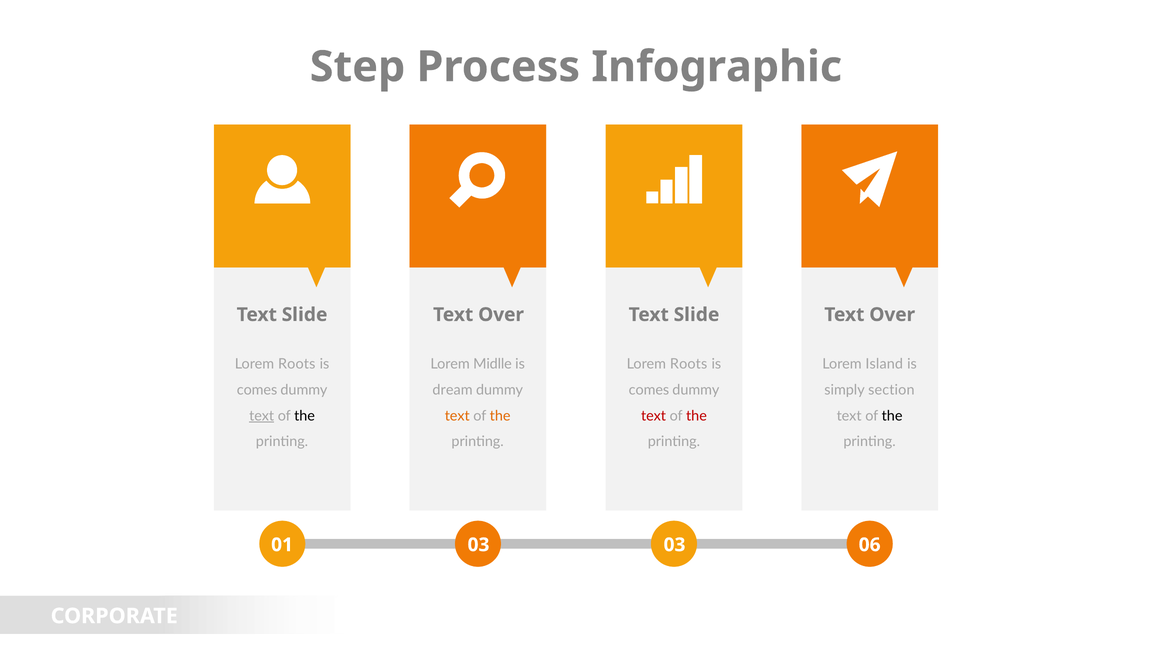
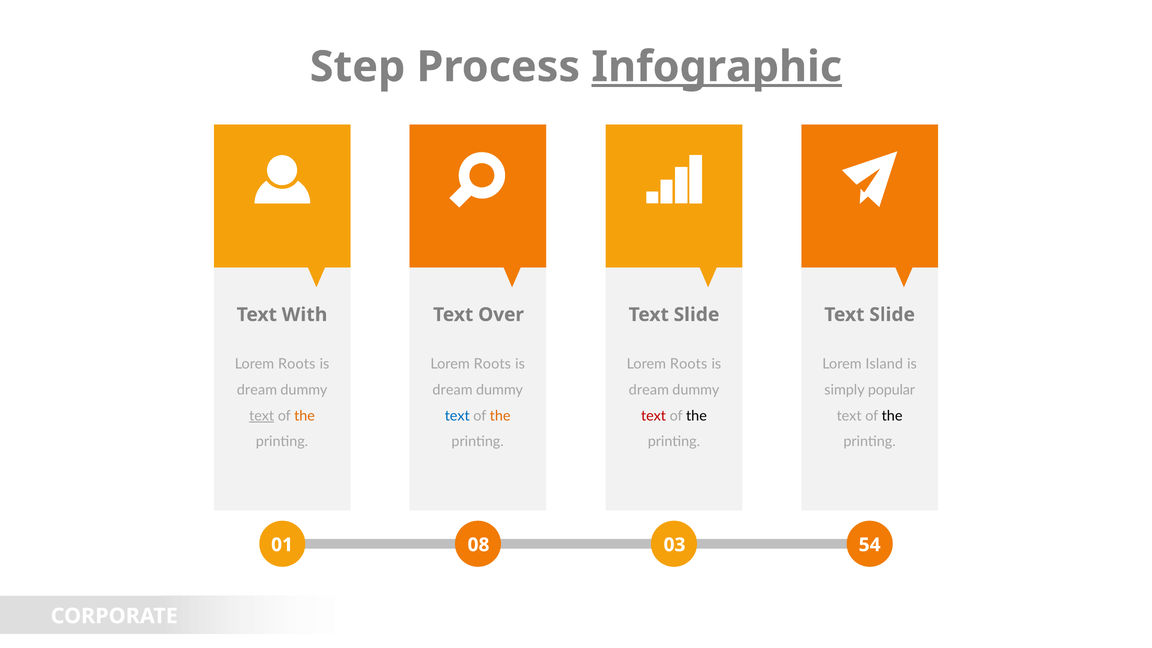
Infographic underline: none -> present (717, 67)
Slide: Slide -> With (305, 315)
Over: Over -> Slide (892, 315)
Midlle: Midlle -> Roots (492, 364)
comes: comes -> dream (257, 390)
comes: comes -> dream (649, 390)
section: section -> popular (892, 390)
the colour: black -> orange (305, 416)
text colour: orange -> blue (457, 416)
the colour: red -> black (696, 416)
01 03: 03 -> 08 (479, 545)
06: 06 -> 54 (870, 545)
